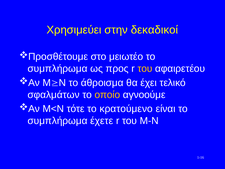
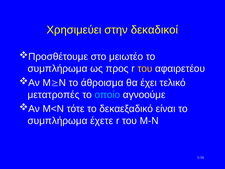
σφαλμάτων: σφαλμάτων -> μετατροπές (54, 95)
οποίο colour: yellow -> light blue (107, 95)
κρατούμενο: κρατούμενο -> δεκαεξαδικό (126, 109)
